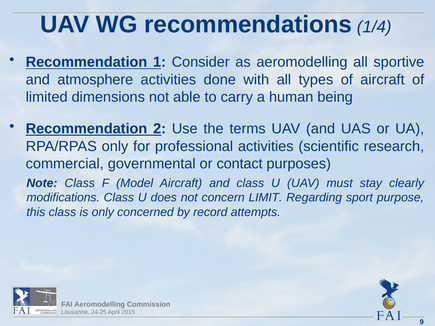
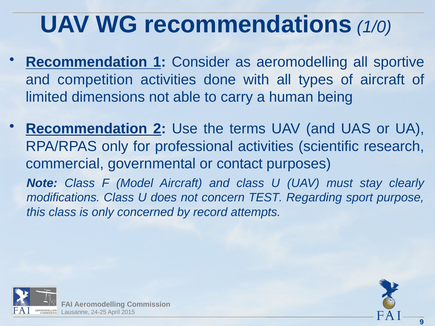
1/4: 1/4 -> 1/0 (374, 27)
atmosphere: atmosphere -> competition (95, 80)
LIMIT: LIMIT -> TEST (265, 198)
